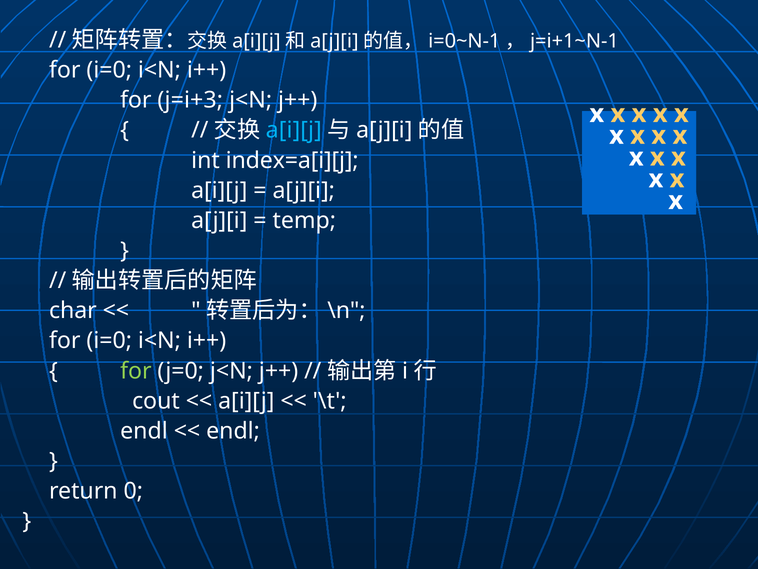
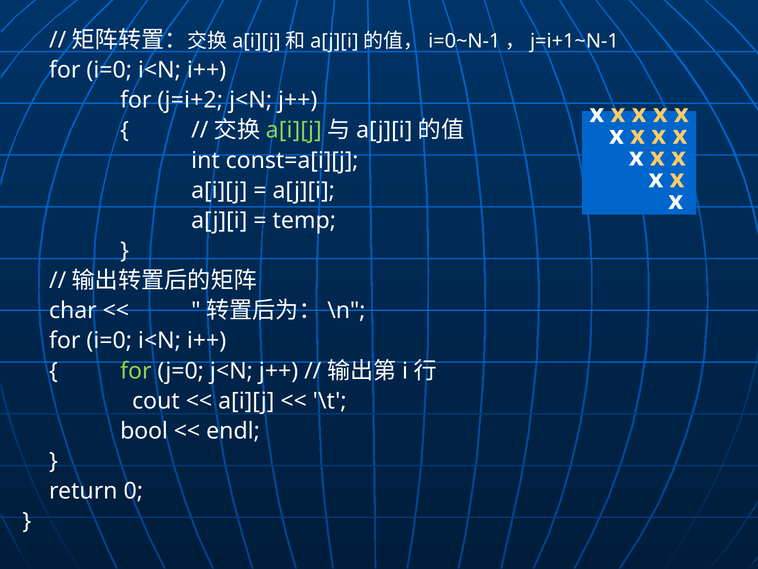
j=i+3: j=i+3 -> j=i+2 (190, 100)
a[i][j colour: light blue -> light green (294, 130)
index=a[i][j: index=a[i][j -> const=a[i][j (292, 160)
endl: endl -> bool (144, 431)
